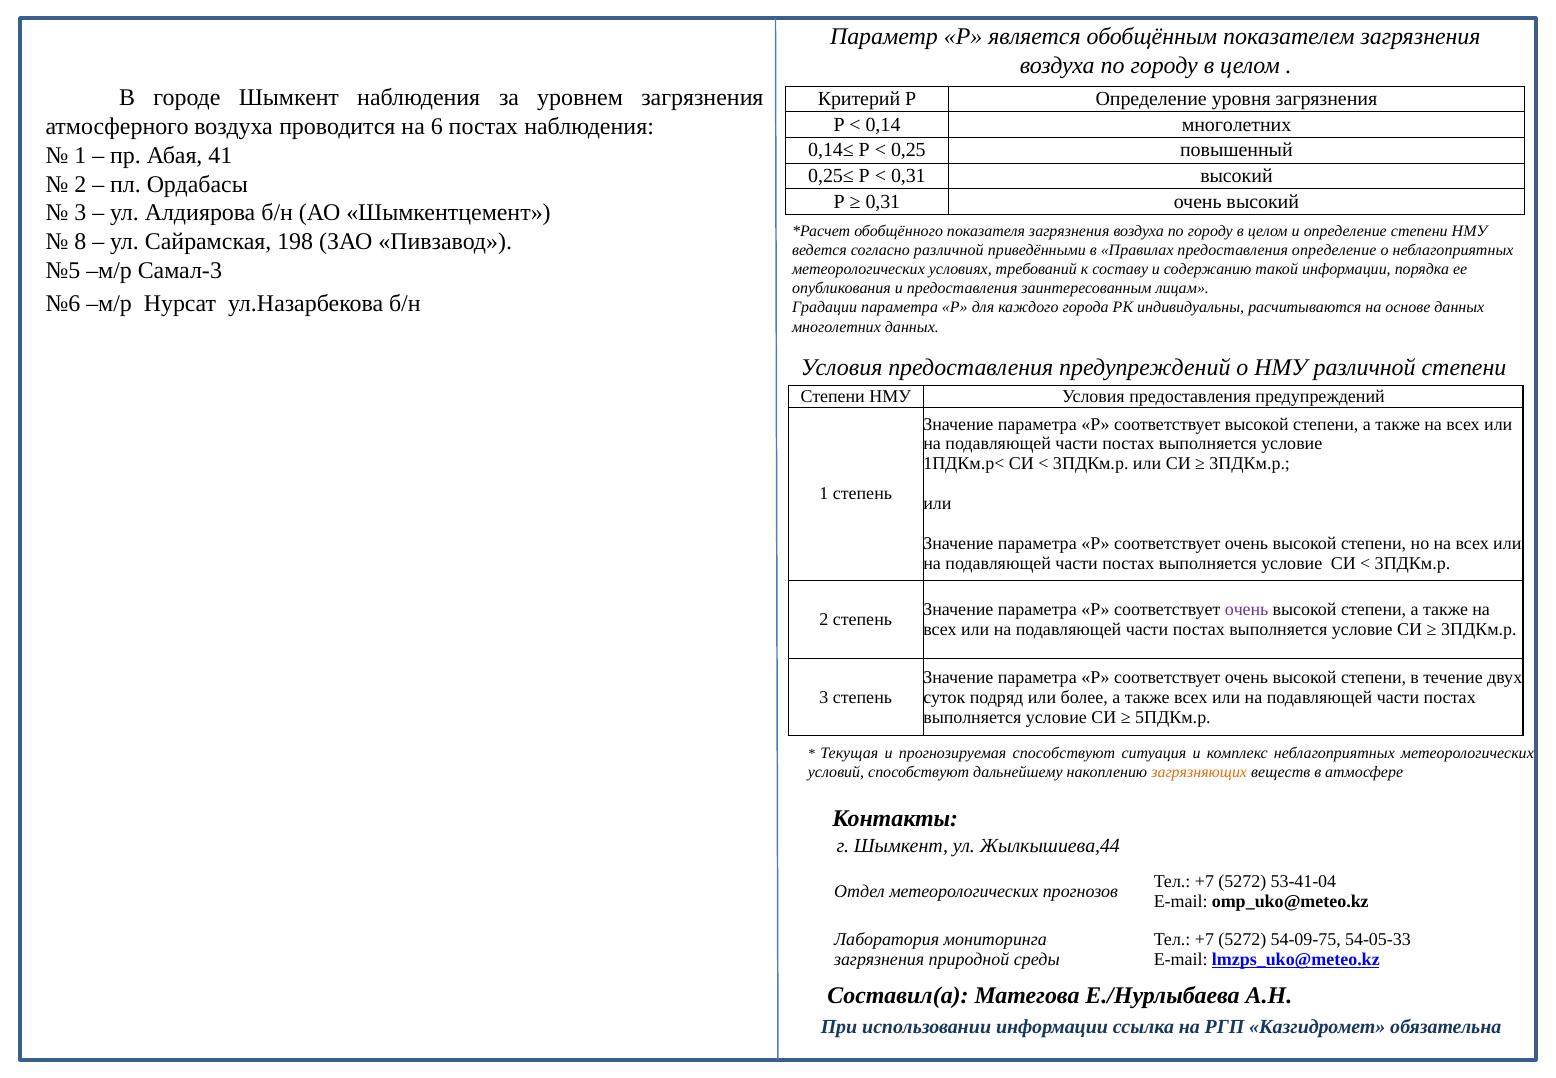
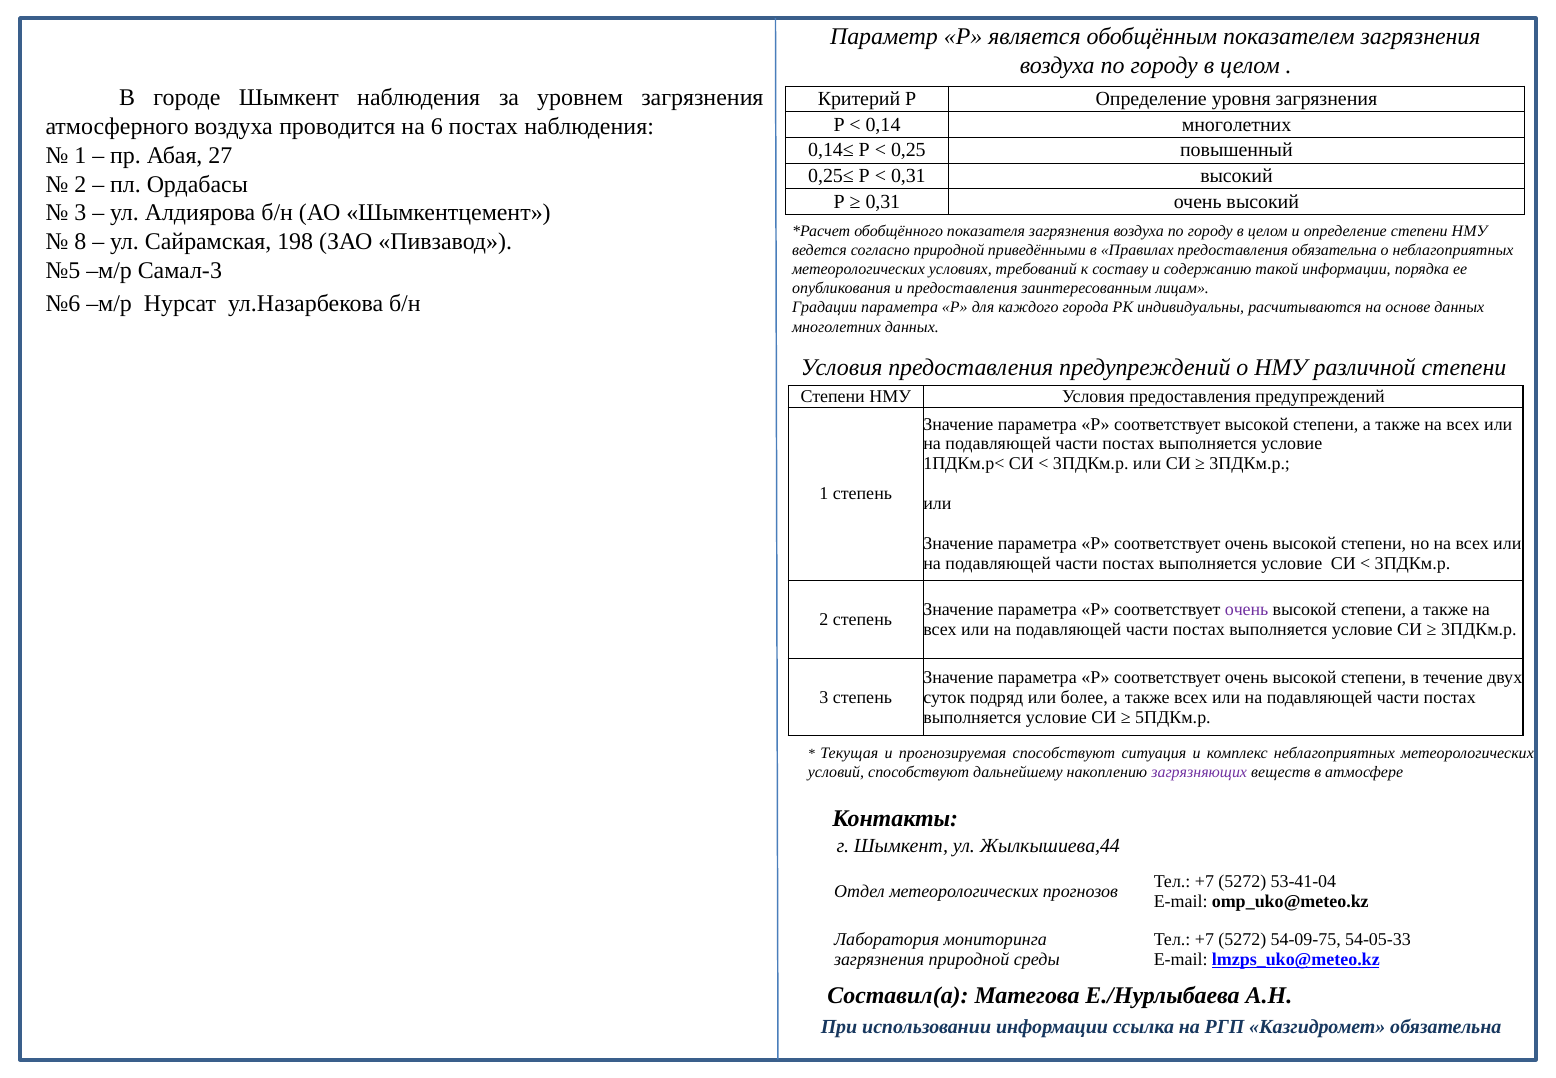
41: 41 -> 27 (220, 155)
согласно различной: различной -> природной (949, 250)
предоставления определение: определение -> обязательна (1334, 250)
загрязняющих colour: orange -> purple (1199, 772)
